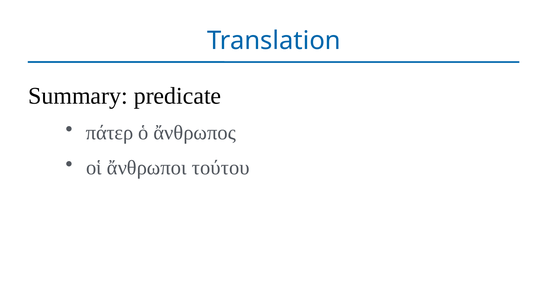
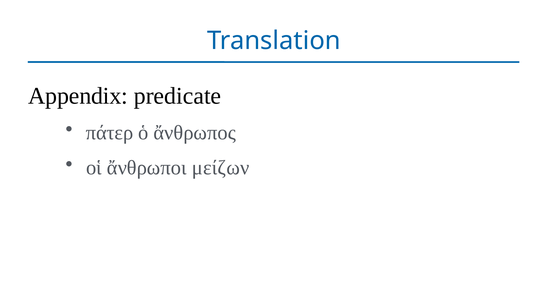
Summary: Summary -> Appendix (78, 96)
τούτου: τούτου -> μείζων (221, 167)
